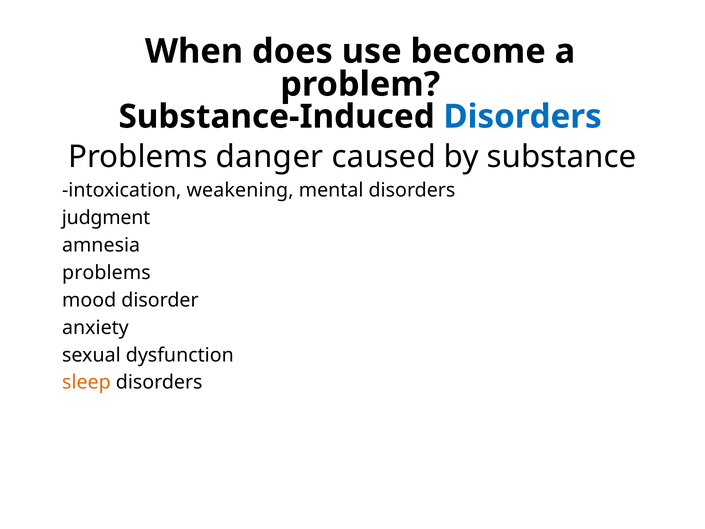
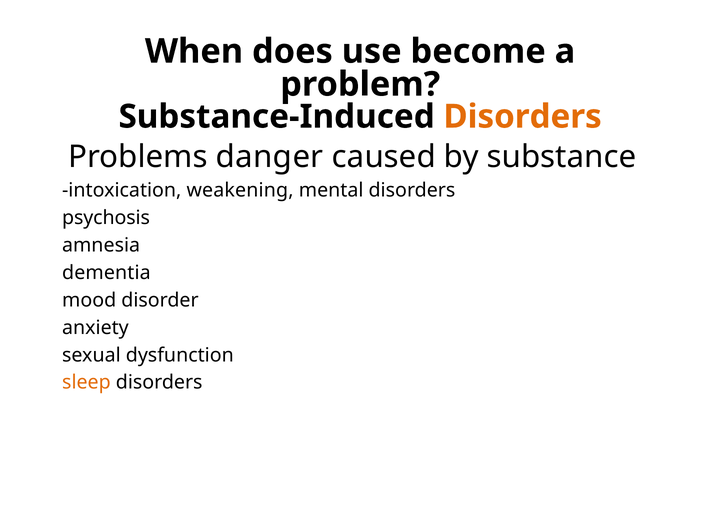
Disorders colour: blue -> orange (523, 117)
judgment: judgment -> psychosis (106, 218)
problems: problems -> dementia (106, 273)
